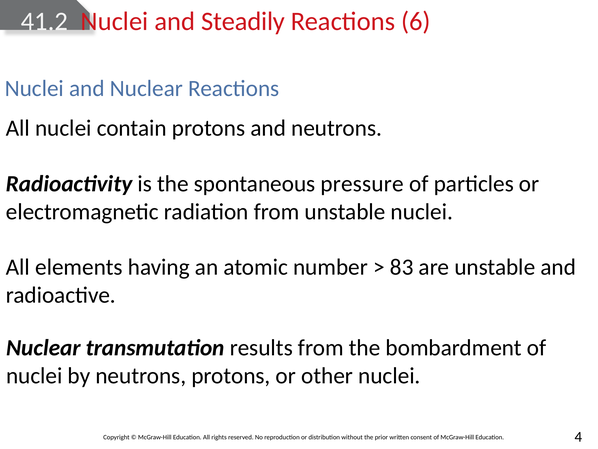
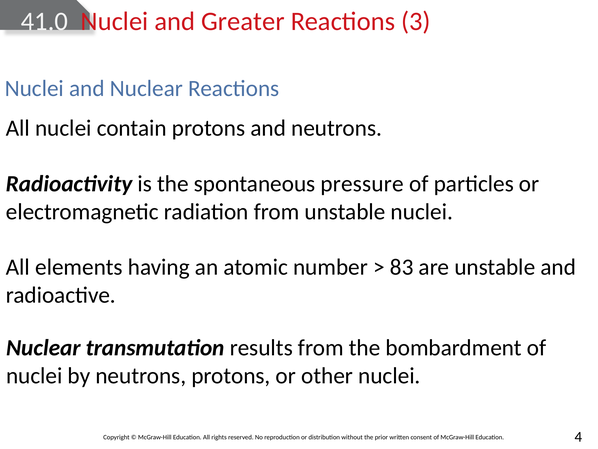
41.2: 41.2 -> 41.0 (44, 21)
Steadily: Steadily -> Greater (243, 21)
6: 6 -> 3 (416, 21)
